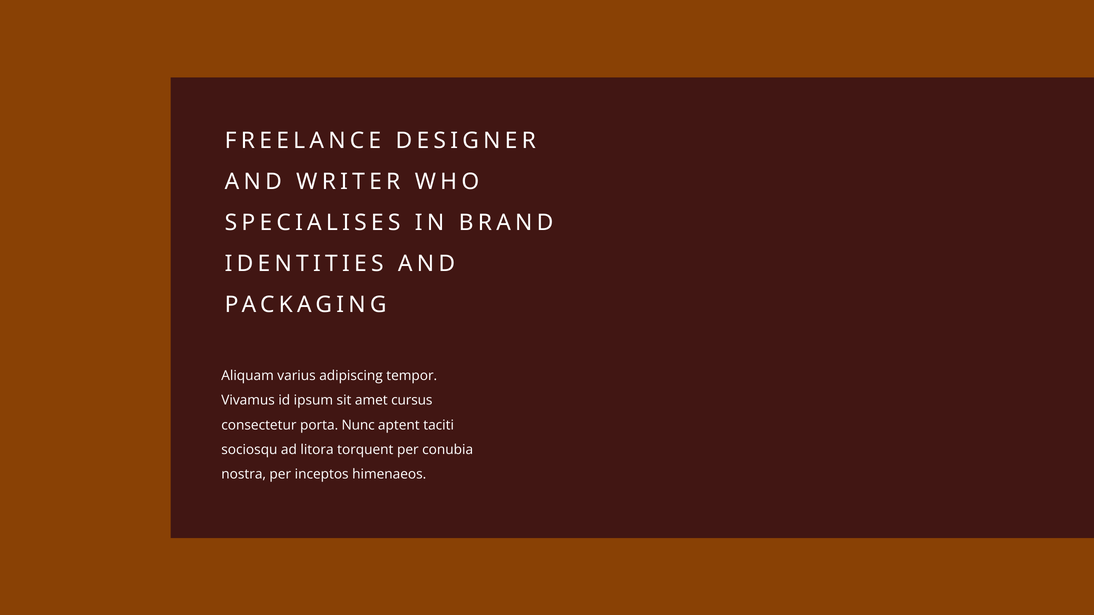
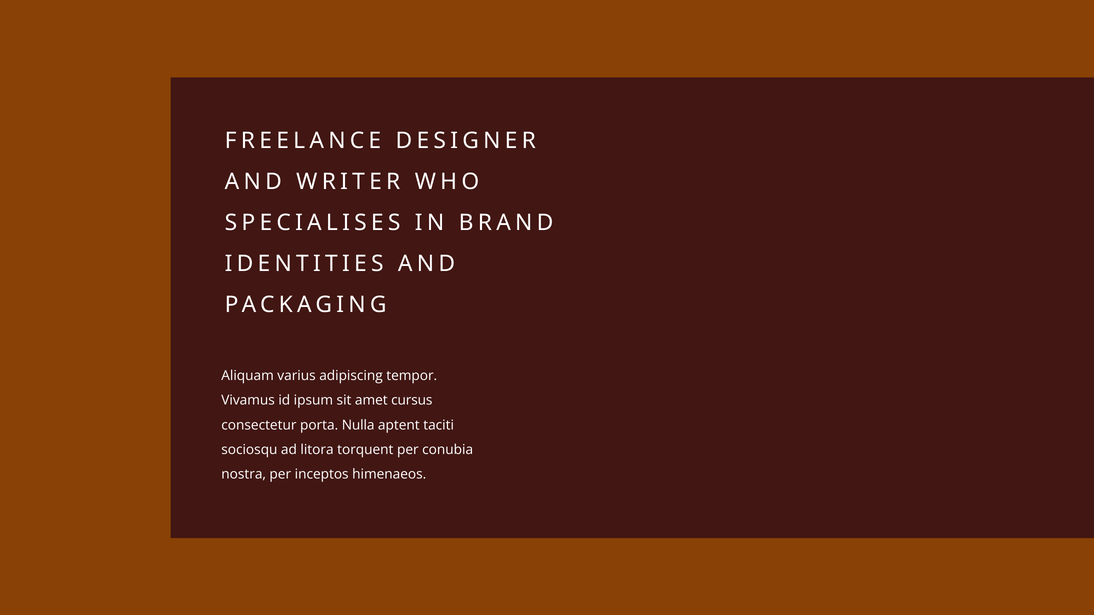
Nunc: Nunc -> Nulla (358, 425)
